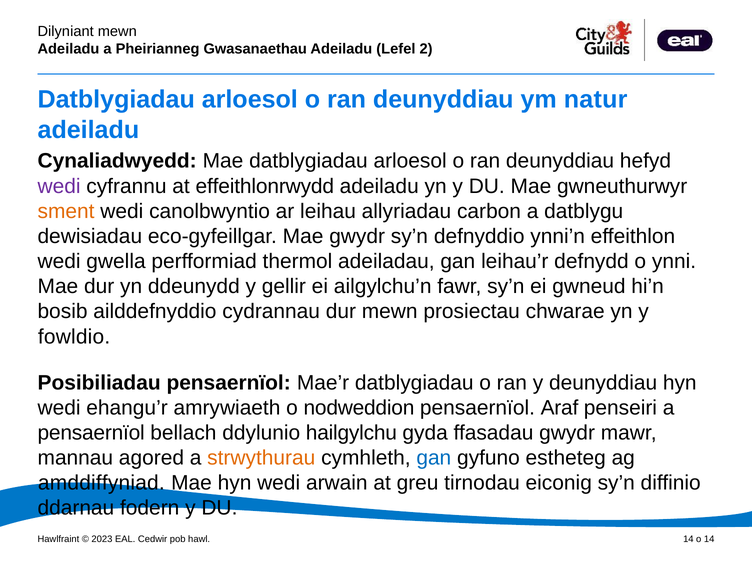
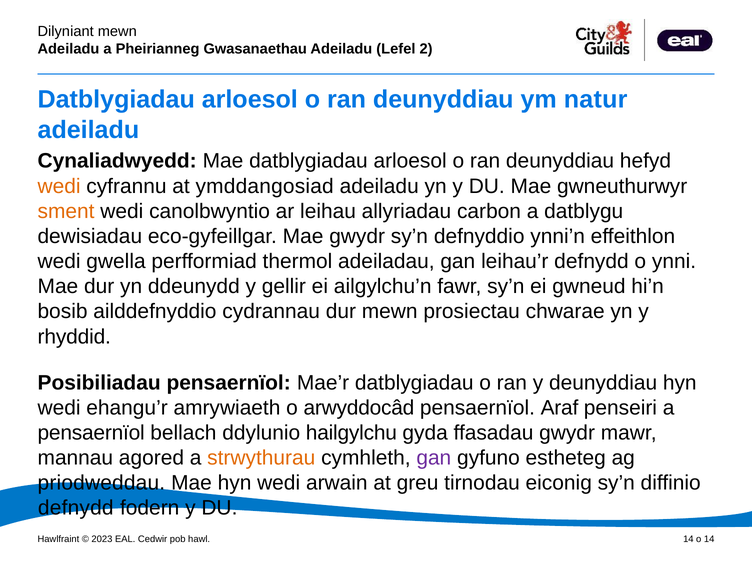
wedi colour: purple -> orange (59, 186)
effeithlonrwydd: effeithlonrwydd -> ymddangosiad (265, 186)
fowldio: fowldio -> rhyddid (74, 337)
nodweddion: nodweddion -> arwyddocâd (359, 408)
gan colour: blue -> purple (434, 458)
amddiffyniad: amddiffyniad -> priodweddau (101, 483)
ddarnau: ddarnau -> defnydd (76, 508)
